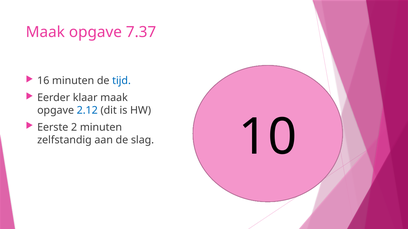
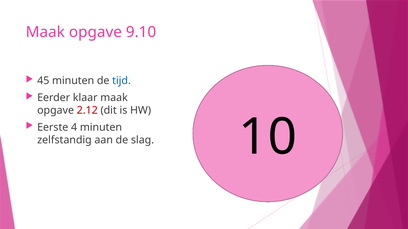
7.37: 7.37 -> 9.10 (141, 32)
16: 16 -> 45 (43, 81)
2.12 colour: blue -> red (87, 111)
2: 2 -> 4 (74, 128)
